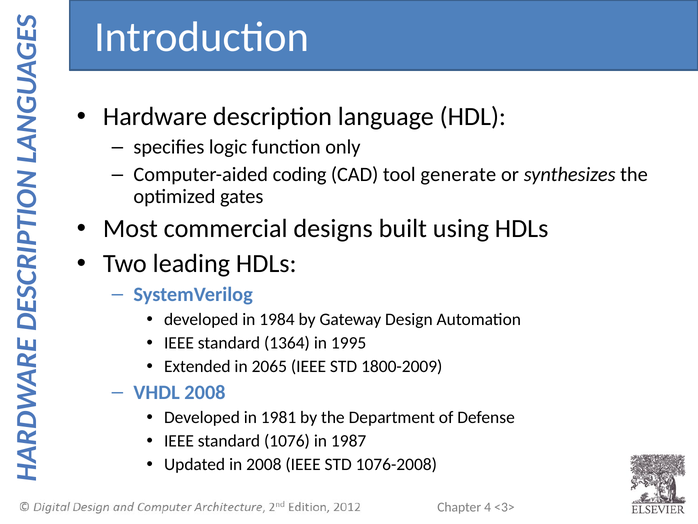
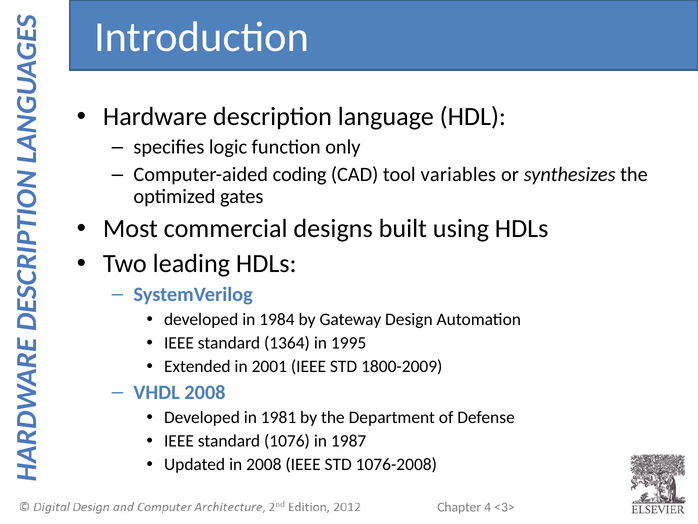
generate: generate -> variables (458, 174)
2065: 2065 -> 2001 (269, 366)
